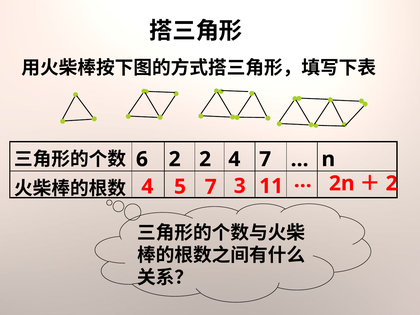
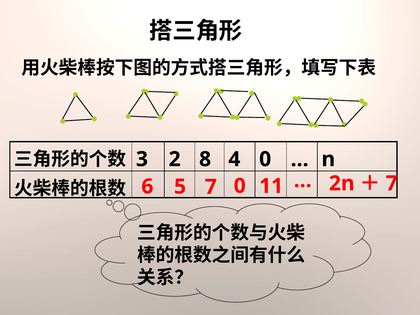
6: 6 -> 3 (142, 159)
2 2: 2 -> 8 (205, 159)
4 7: 7 -> 0 (265, 159)
2: 2 -> 7 (392, 183)
4: 4 -> 6 (147, 187)
7 3: 3 -> 0 (240, 186)
